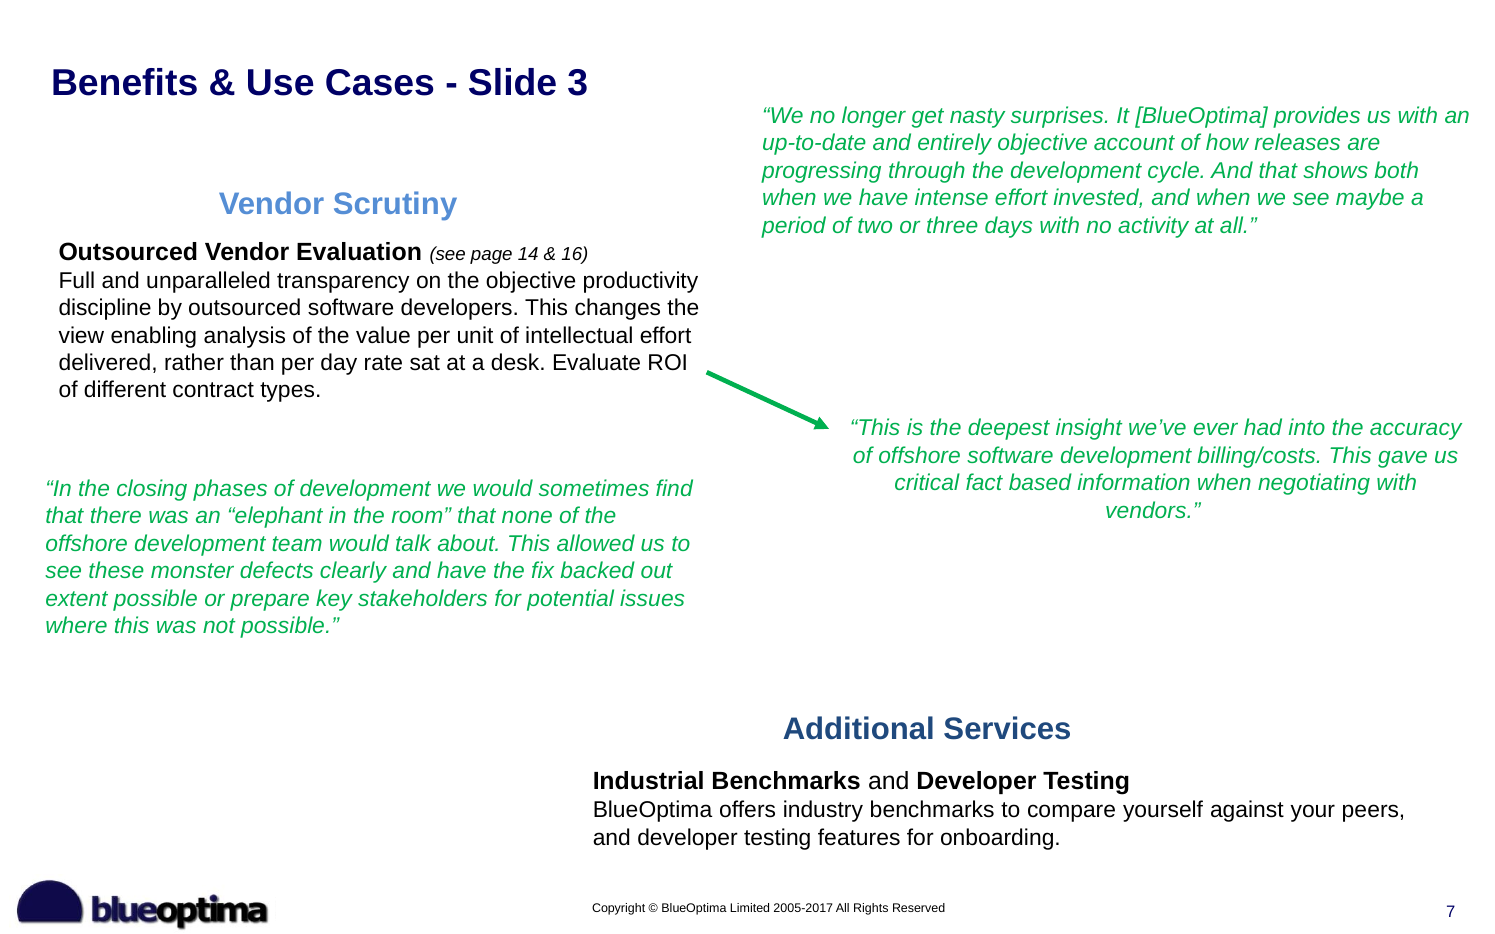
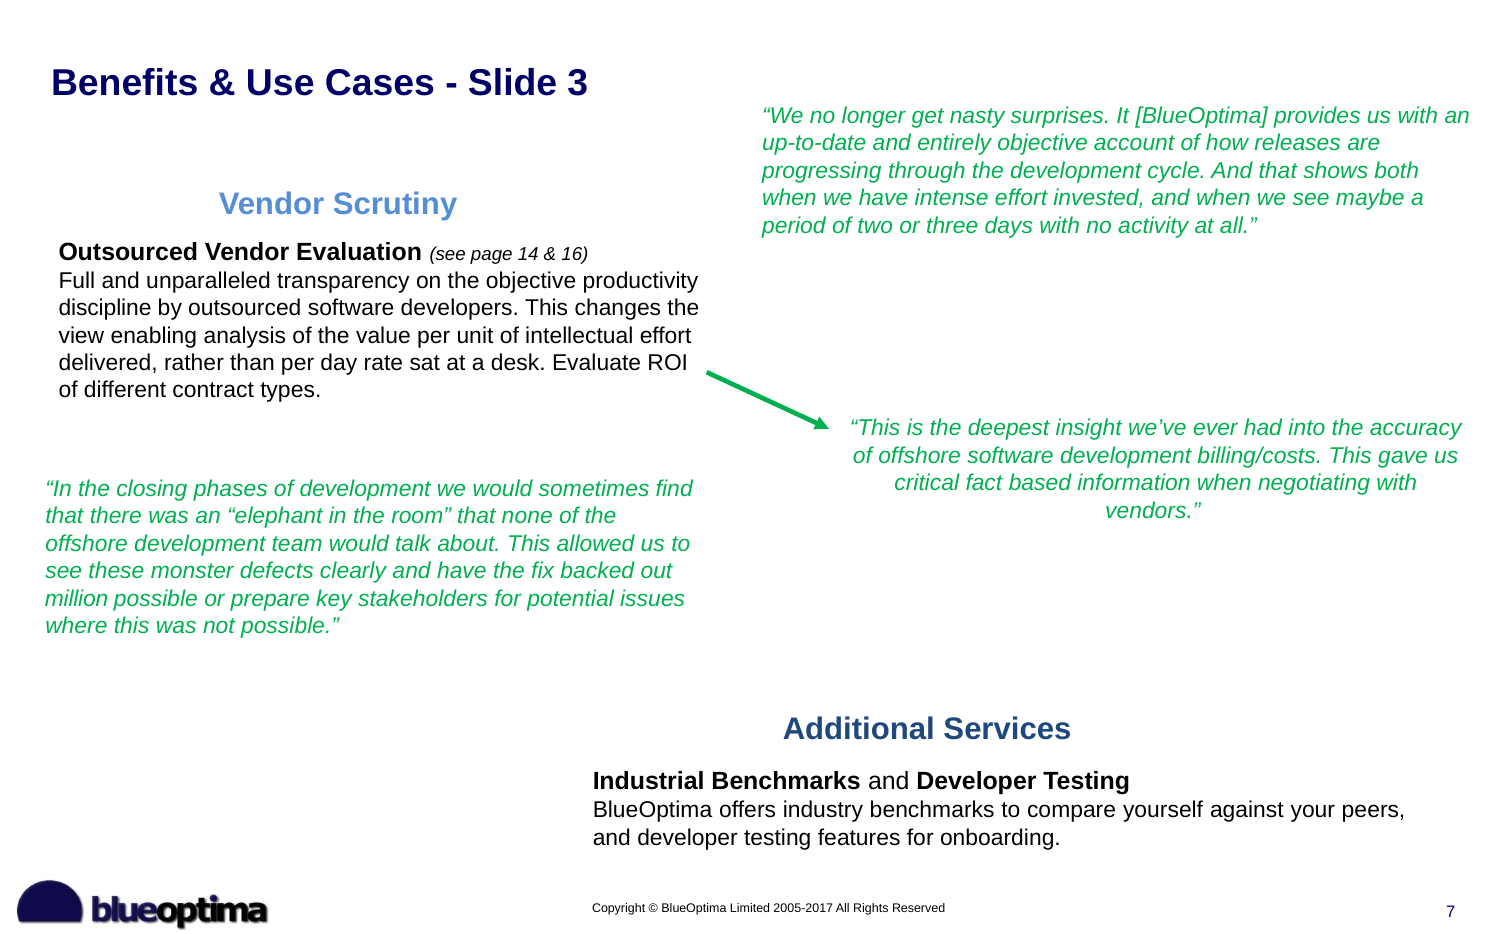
extent: extent -> million (77, 599)
